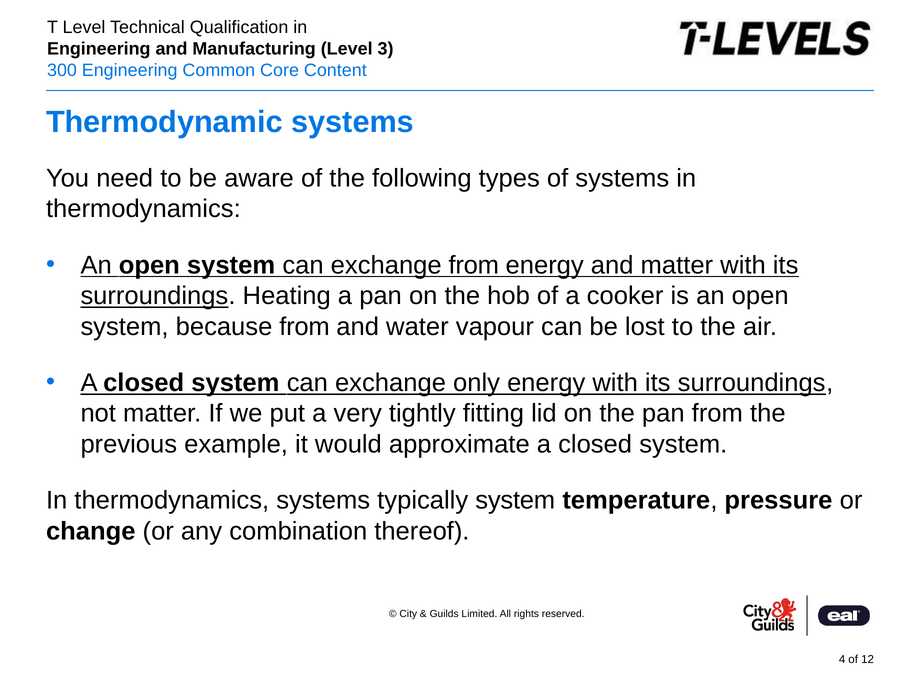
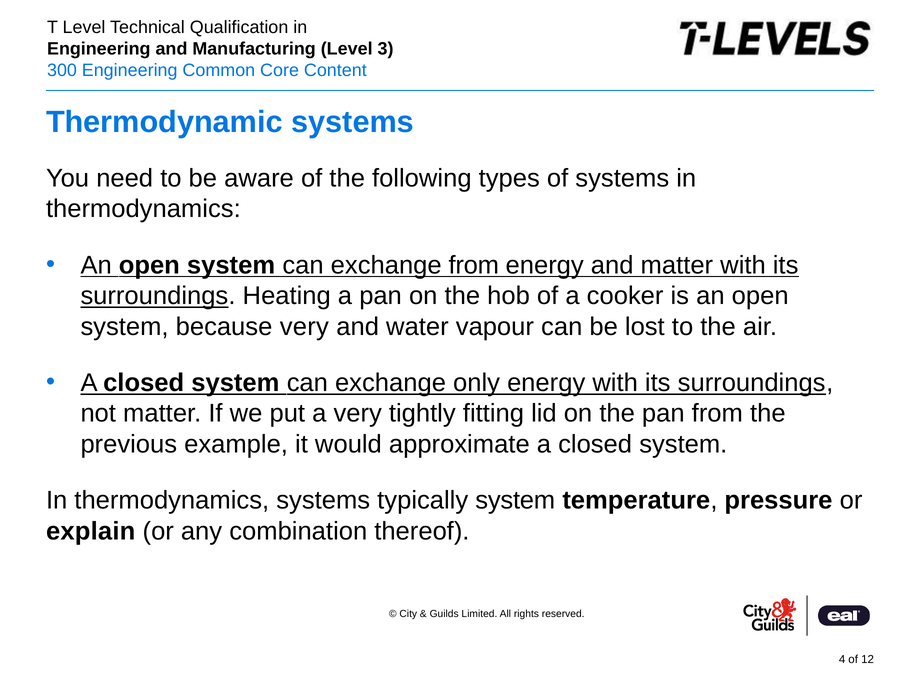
because from: from -> very (304, 327)
change: change -> explain (91, 531)
